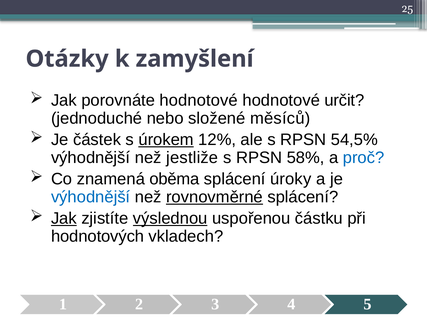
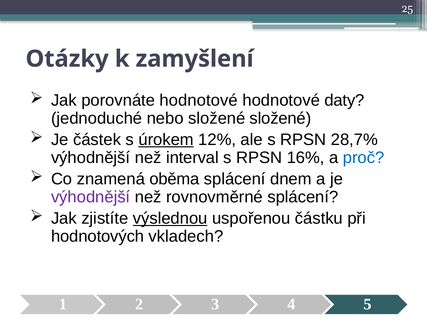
určit: určit -> daty (344, 100)
složené měsíců: měsíců -> složené (280, 118)
54,5%: 54,5% -> 28,7% (354, 140)
jestliže: jestliže -> interval (192, 158)
58%: 58% -> 16% (306, 158)
úroky: úroky -> dnem (291, 179)
výhodnější colour: blue -> purple (91, 197)
rovnovměrné underline: present -> none (214, 197)
Jak underline: present -> none (64, 219)
